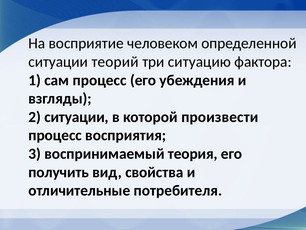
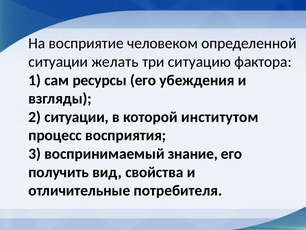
теорий: теорий -> желать (115, 62)
сам процесс: процесс -> ресурсы (100, 80)
произвести: произвести -> институтом (220, 117)
теория: теория -> знание (193, 154)
